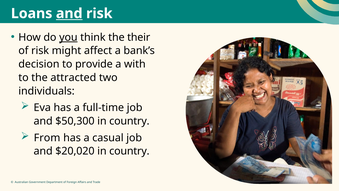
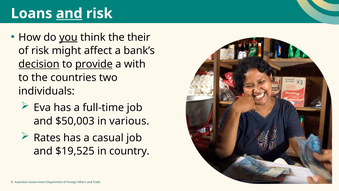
decision underline: none -> present (39, 64)
provide underline: none -> present (94, 64)
attracted: attracted -> countries (73, 77)
$50,300: $50,300 -> $50,003 (75, 121)
country: country -> various (129, 121)
From: From -> Rates (47, 138)
$20,020: $20,020 -> $19,525 (75, 151)
